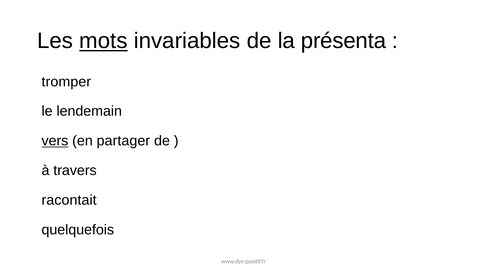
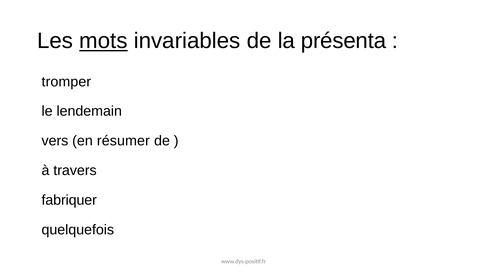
vers underline: present -> none (55, 141)
partager: partager -> résumer (123, 141)
racontait: racontait -> fabriquer (69, 200)
